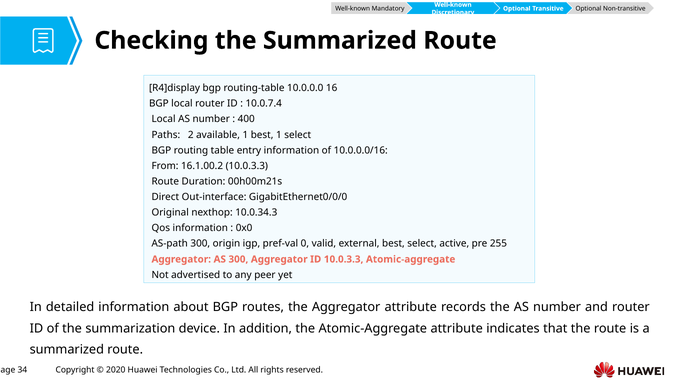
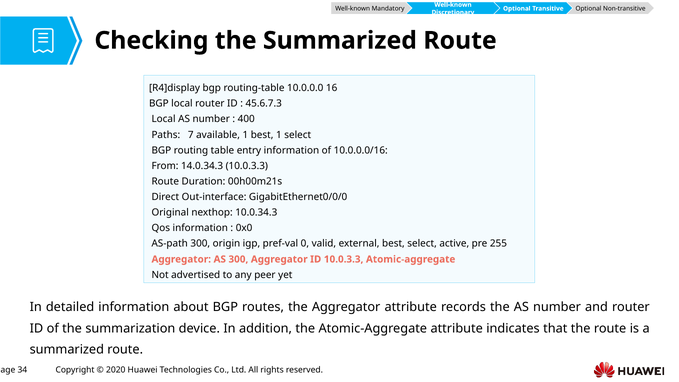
10.0.7.4: 10.0.7.4 -> 45.6.7.3 (264, 104)
2: 2 -> 7 (191, 135)
16.1.00.2: 16.1.00.2 -> 14.0.34.3 (202, 166)
